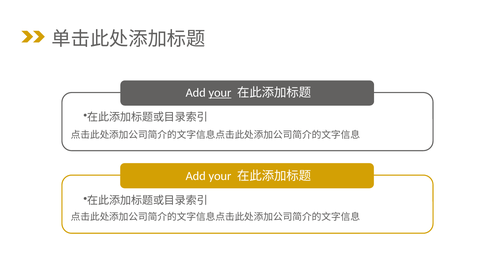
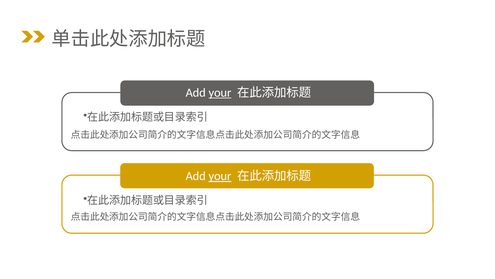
your underline: none -> present (220, 176)
